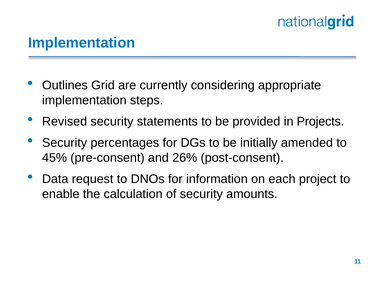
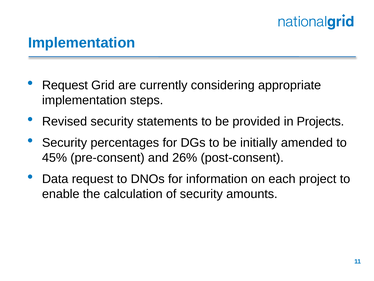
Outlines: Outlines -> Request (65, 85)
